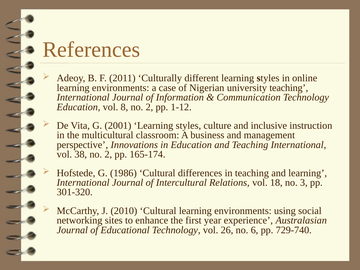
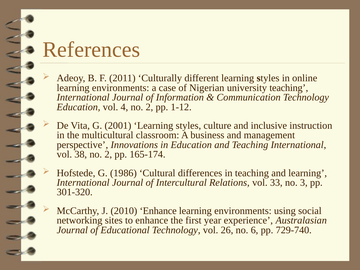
8: 8 -> 4 (124, 107)
18: 18 -> 33 (276, 183)
2010 Cultural: Cultural -> Enhance (158, 211)
